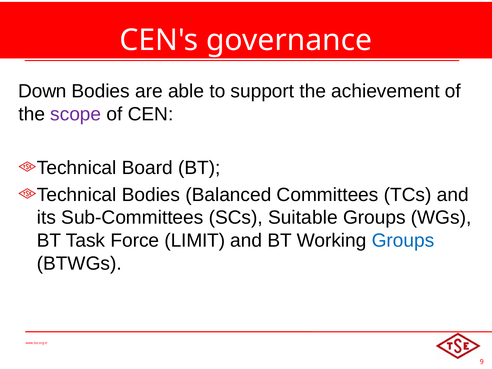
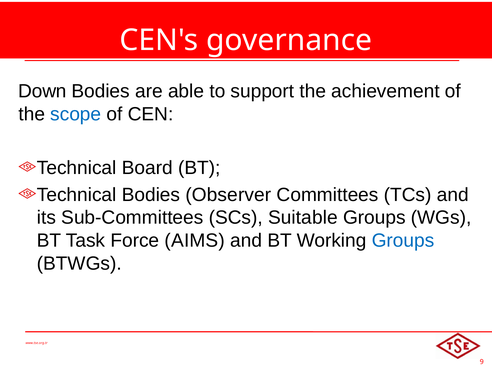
scope colour: purple -> blue (76, 114)
Balanced: Balanced -> Observer (228, 195)
LIMIT: LIMIT -> AIMS (195, 241)
